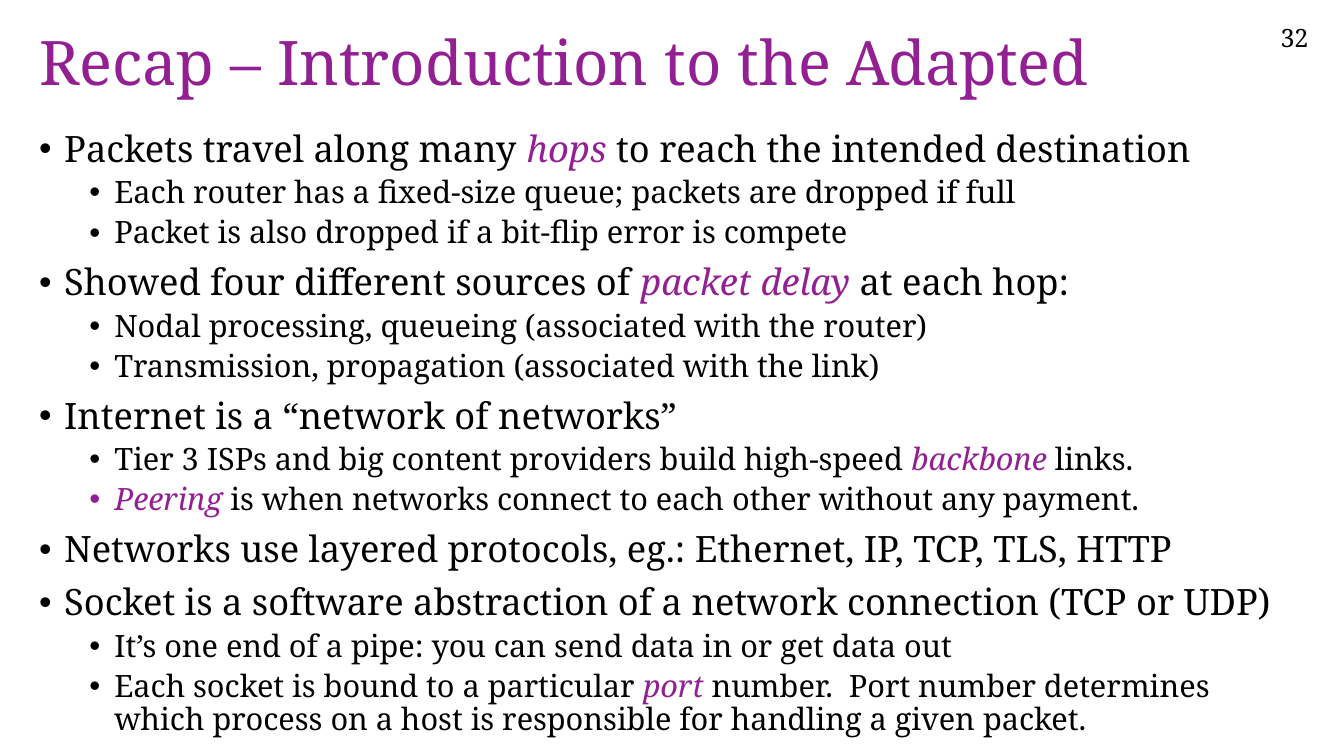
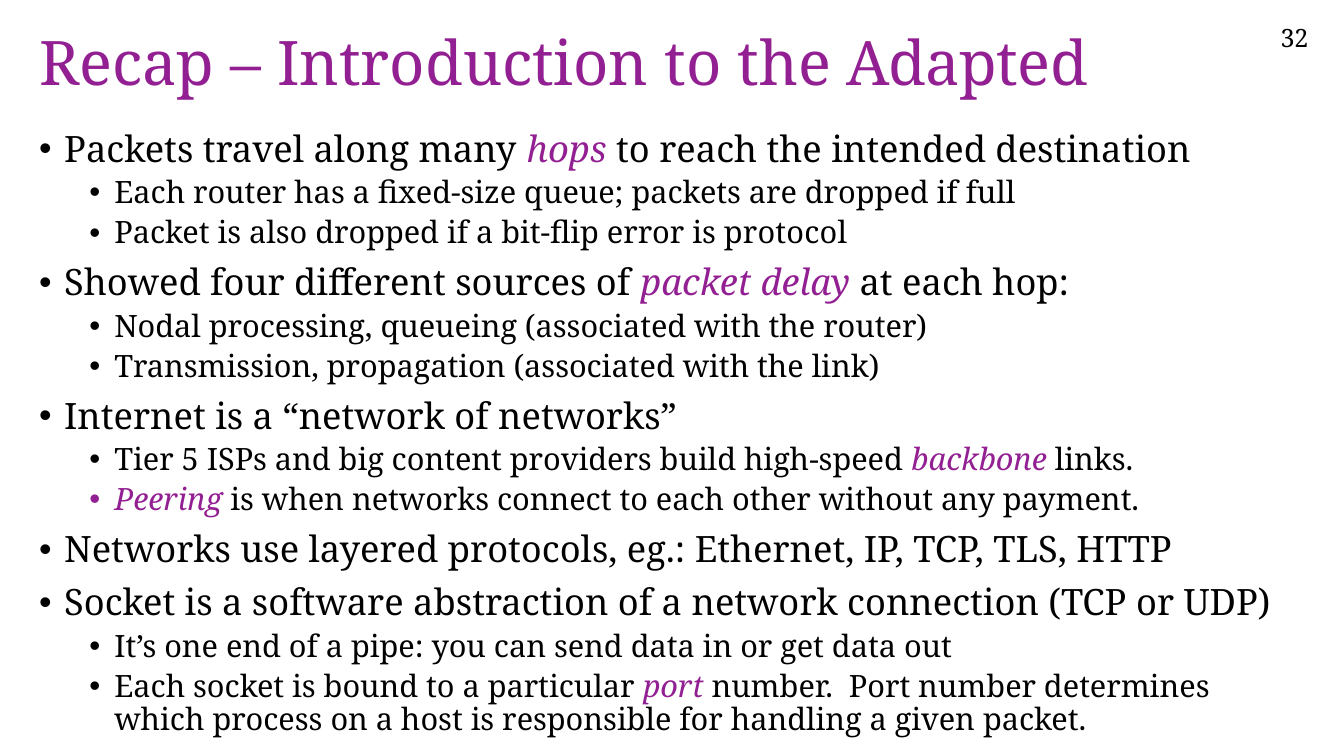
compete: compete -> protocol (785, 234)
3: 3 -> 5 (190, 460)
